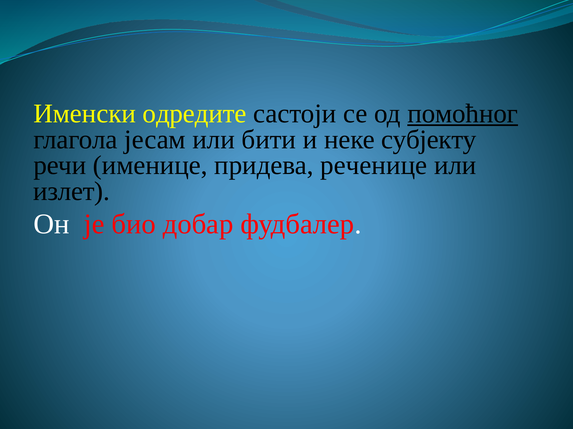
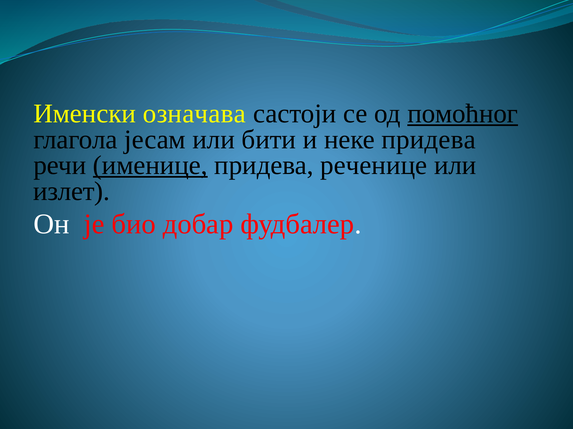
одредите: одредите -> означава (194, 114)
неке субјекту: субјекту -> придева (429, 140)
именице underline: none -> present (150, 166)
